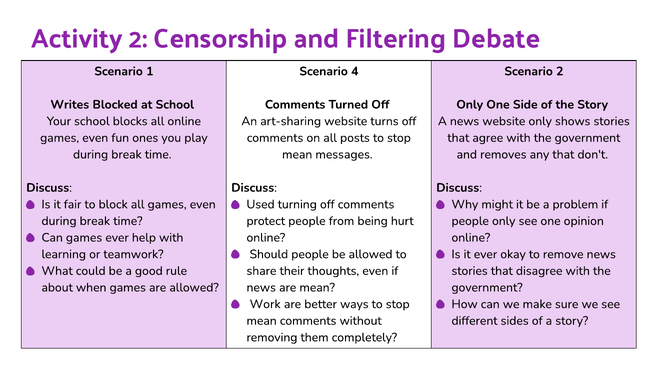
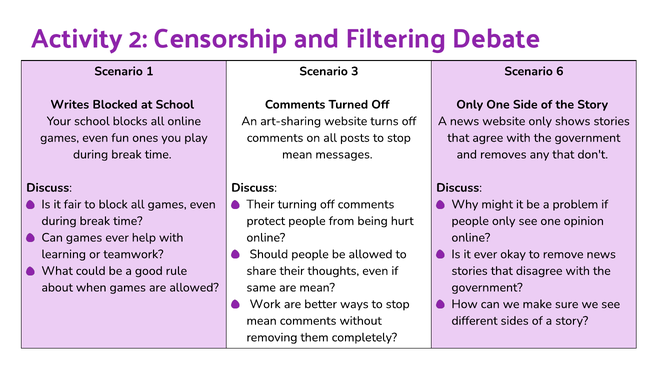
4: 4 -> 3 (355, 71)
Scenario 2: 2 -> 6 (560, 71)
Used: Used -> Their (261, 204)
news: news -> same (261, 288)
